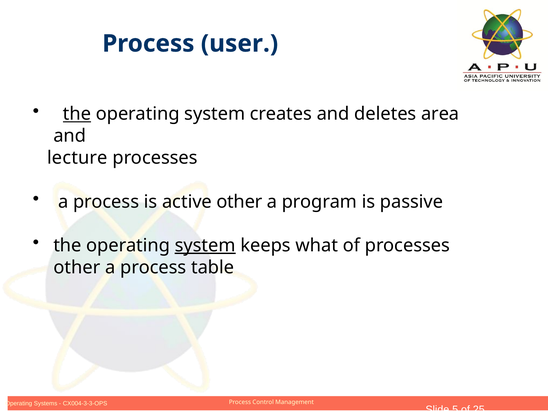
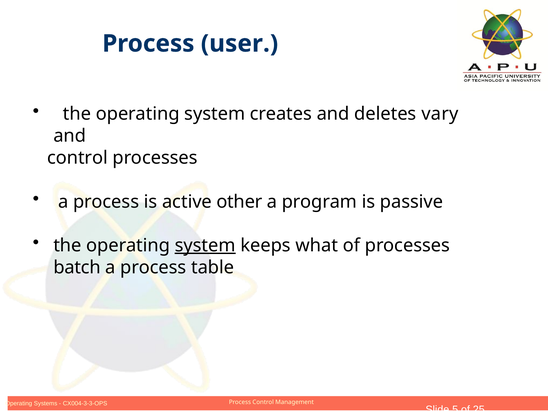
the underline: present -> none (77, 114)
area: area -> vary (440, 114)
lecture: lecture -> control (77, 158)
other: other -> batch (77, 267)
